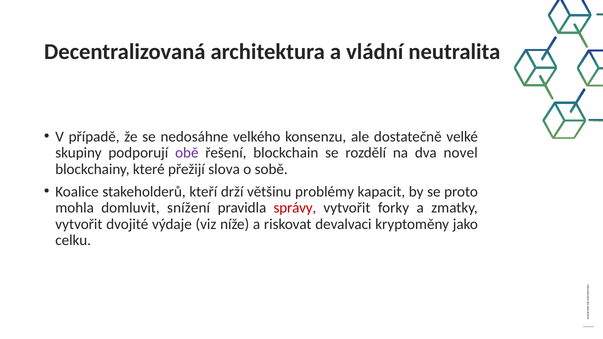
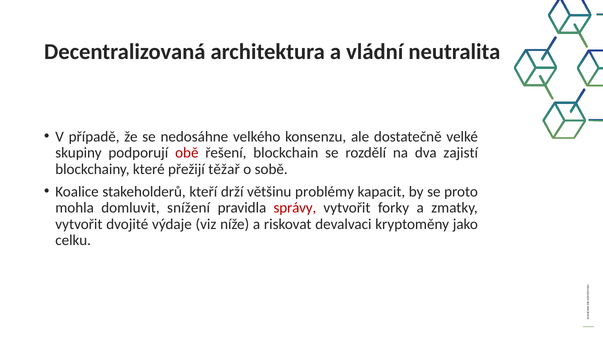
obě colour: purple -> red (187, 153)
novel: novel -> zajistí (461, 153)
slova: slova -> těžař (224, 169)
